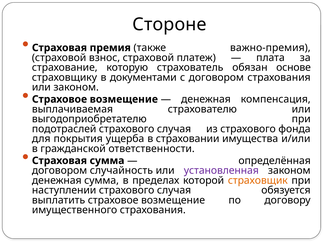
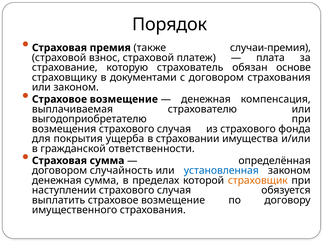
Стороне: Стороне -> Порядок (170, 24)
важно-премия: важно-премия -> случаи-премия (270, 48)
подотраслей: подотраслей -> возмещения (64, 129)
установленная colour: purple -> blue (221, 171)
